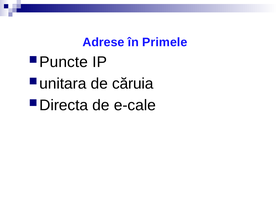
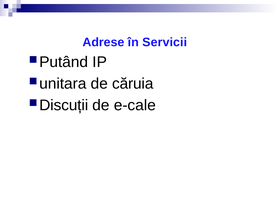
Primele: Primele -> Servicii (165, 42)
Puncte: Puncte -> Putând (64, 62)
Directa: Directa -> Discuții (64, 105)
